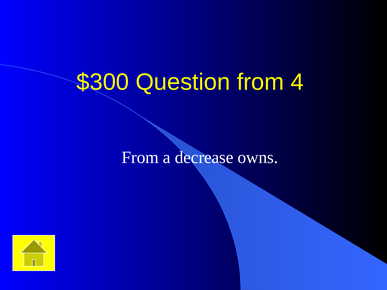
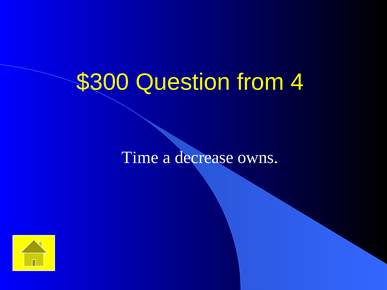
From: From -> Time (140, 158)
